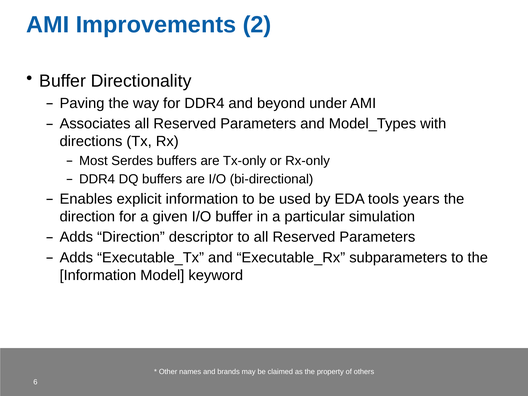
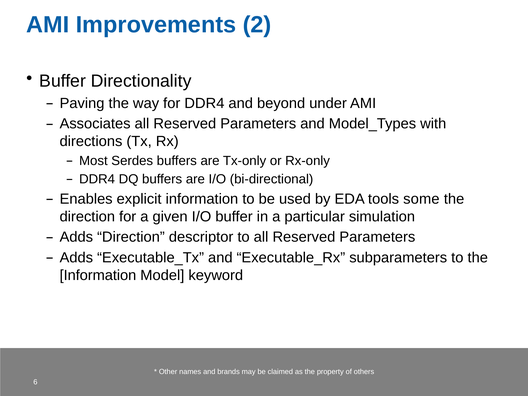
years: years -> some (421, 199)
